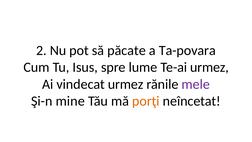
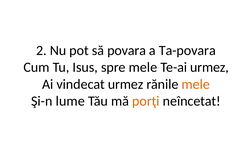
păcate: păcate -> povara (127, 50)
spre lume: lume -> mele (143, 67)
mele colour: purple -> orange (196, 84)
mine: mine -> lume (70, 101)
